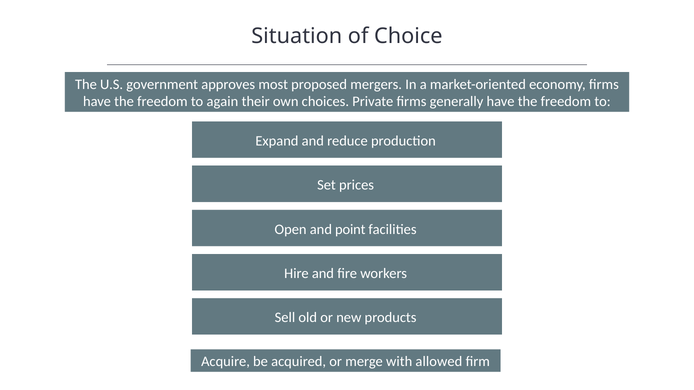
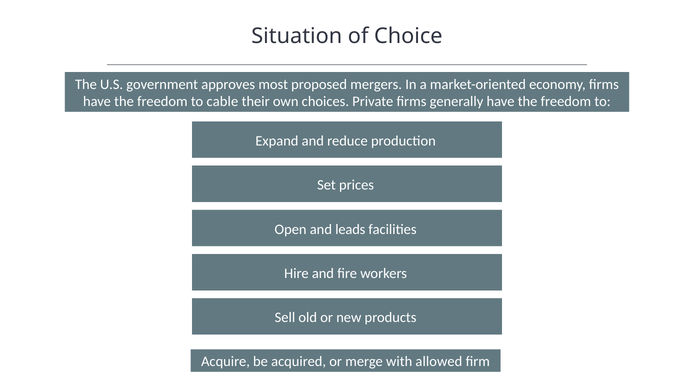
again: again -> cable (222, 102)
point: point -> leads (350, 229)
